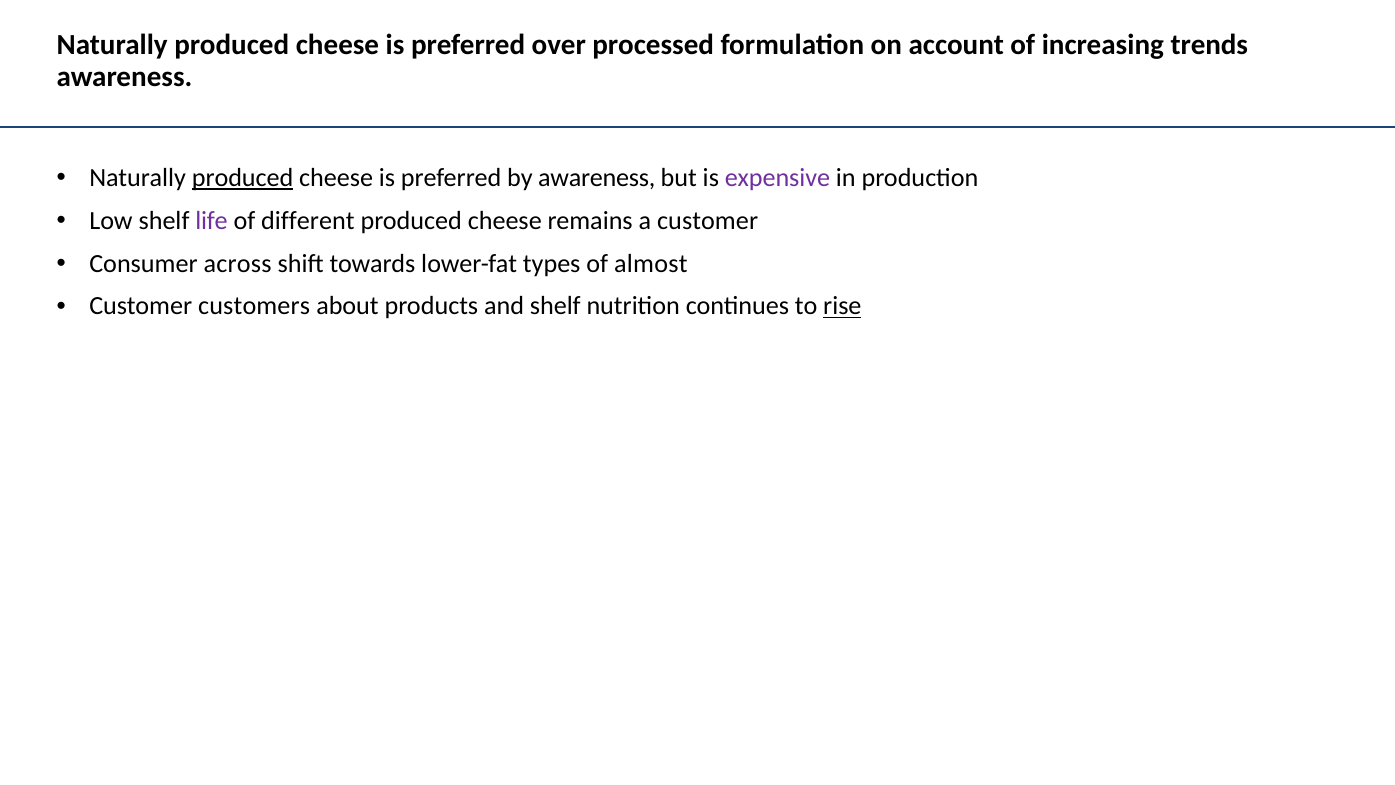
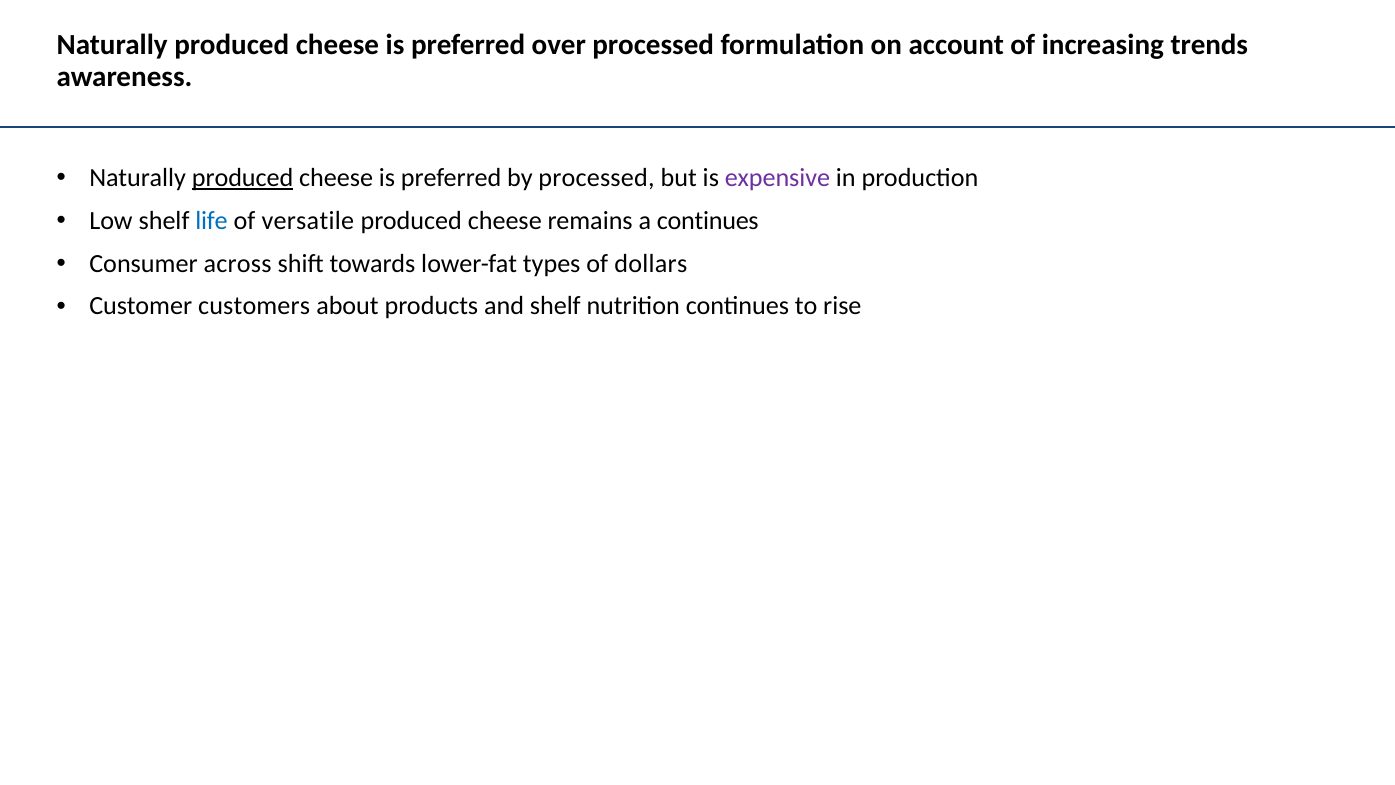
by awareness: awareness -> processed (596, 178)
life colour: purple -> blue (212, 221)
different: different -> versatile (308, 221)
a customer: customer -> continues (708, 221)
almost: almost -> dollars (651, 263)
rise underline: present -> none (842, 306)
